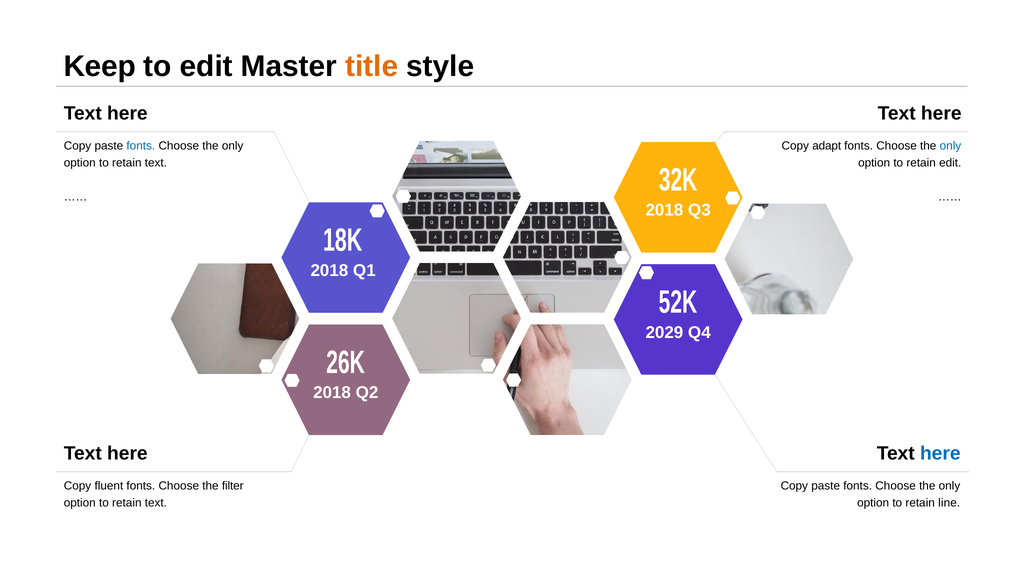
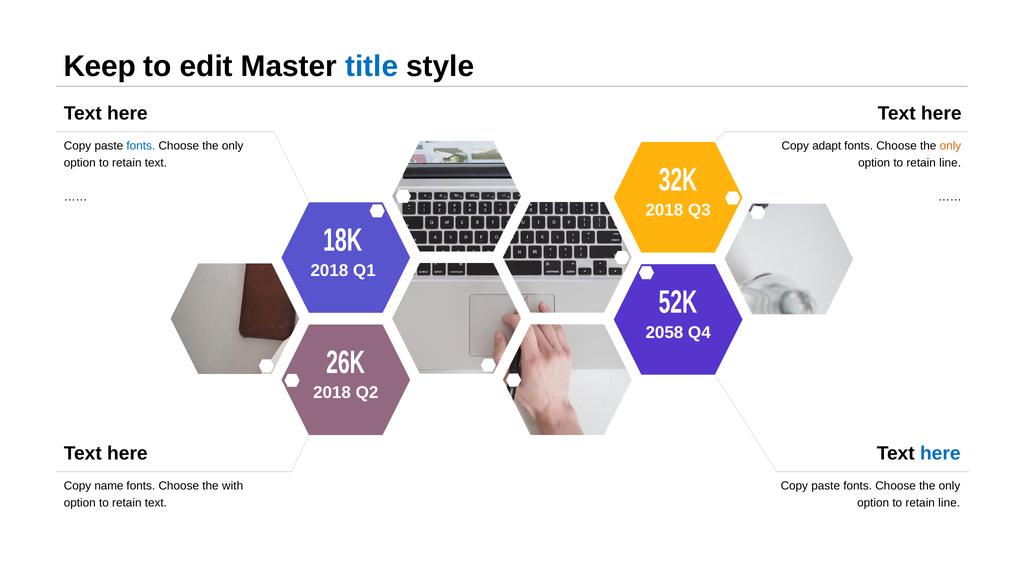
title colour: orange -> blue (372, 66)
only colour: blue -> orange (950, 146)
edit: edit -> line (950, 163)
2029: 2029 -> 2058 (664, 332)
fluent: fluent -> name (109, 486)
filter: filter -> with (233, 486)
